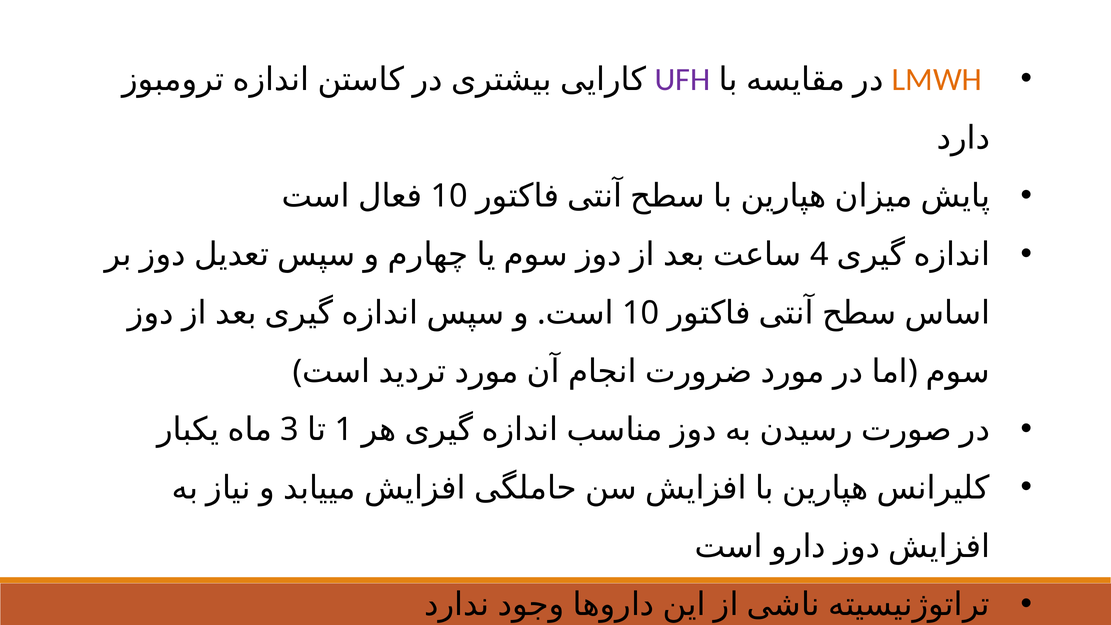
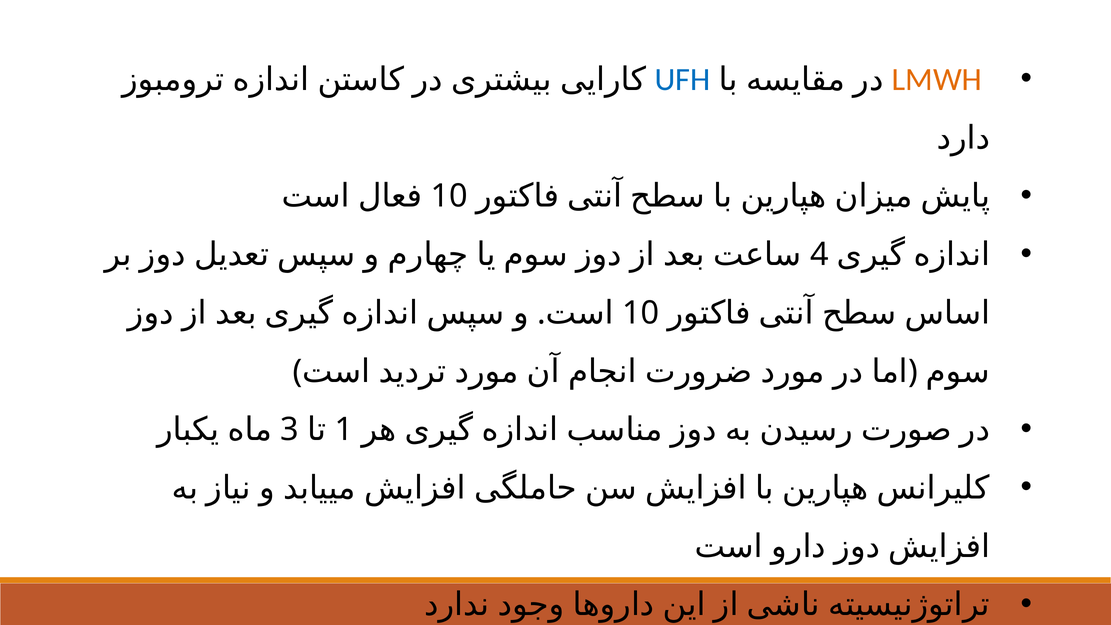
UFH colour: purple -> blue (683, 79)
